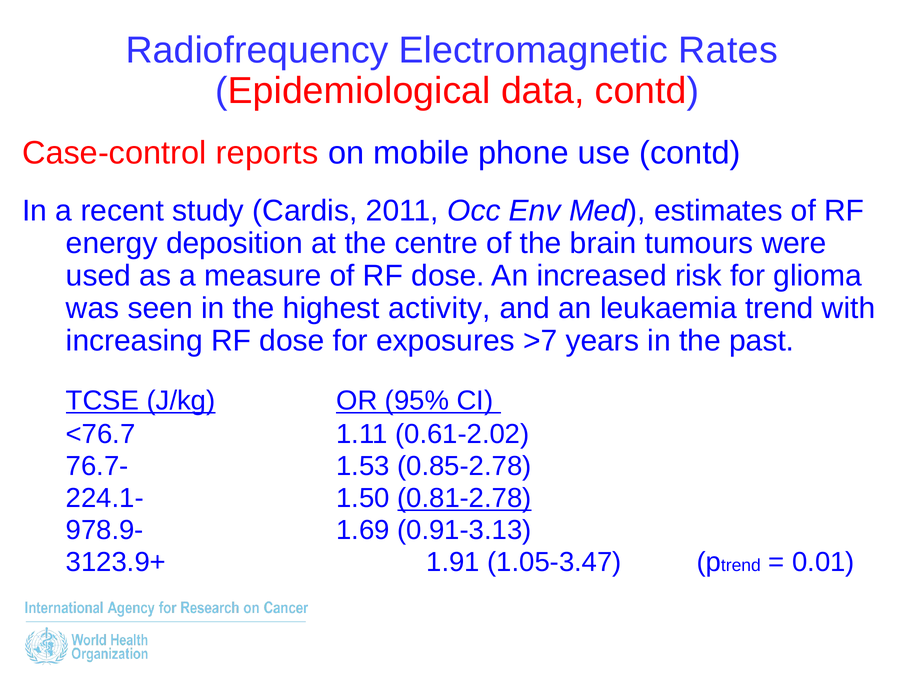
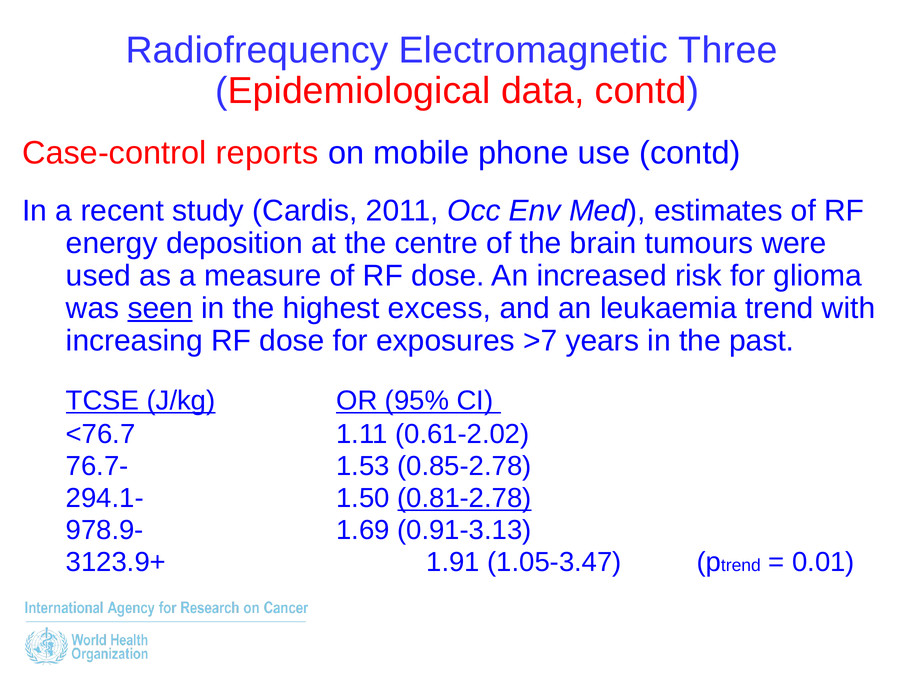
Rates: Rates -> Three (728, 50)
seen underline: none -> present (160, 308)
activity: activity -> excess (440, 308)
224.1-: 224.1- -> 294.1- (105, 498)
